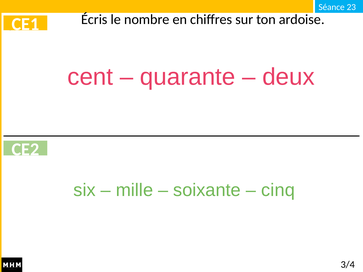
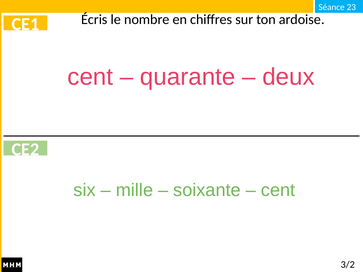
cinq: cinq -> cent (278, 190)
3/4: 3/4 -> 3/2 (348, 265)
